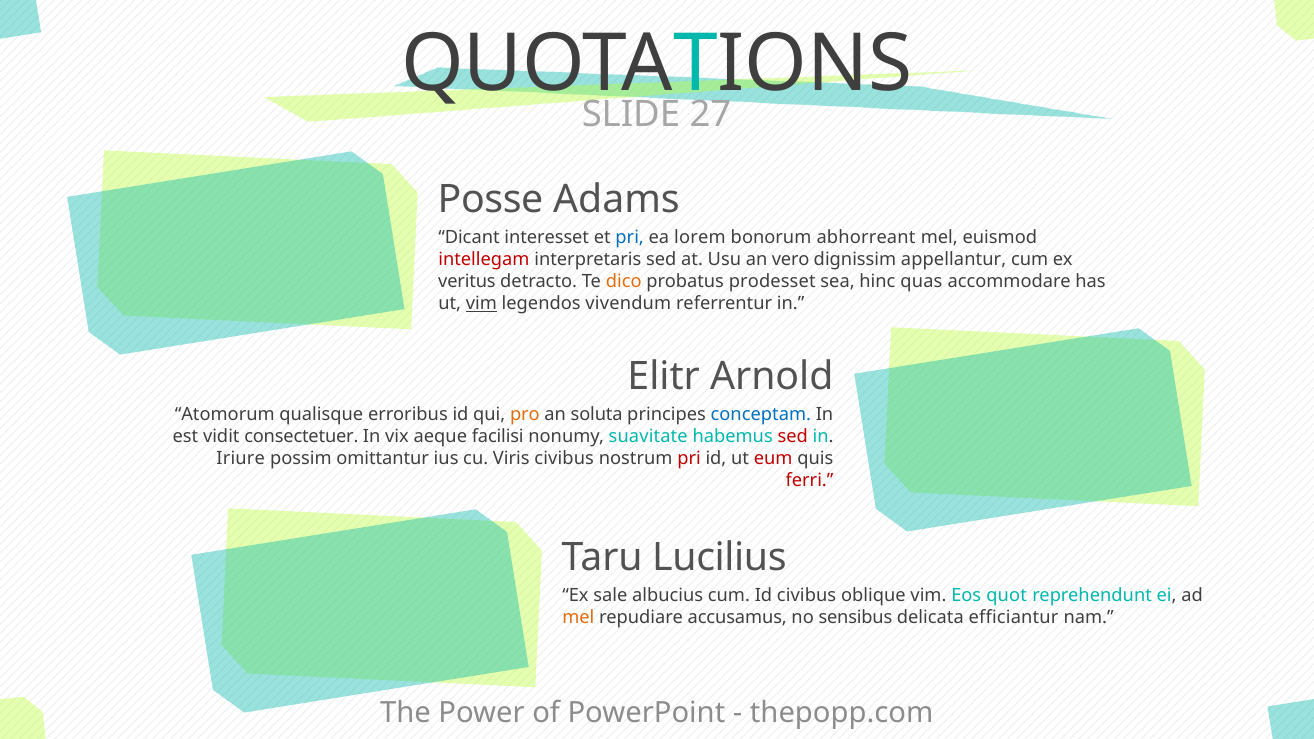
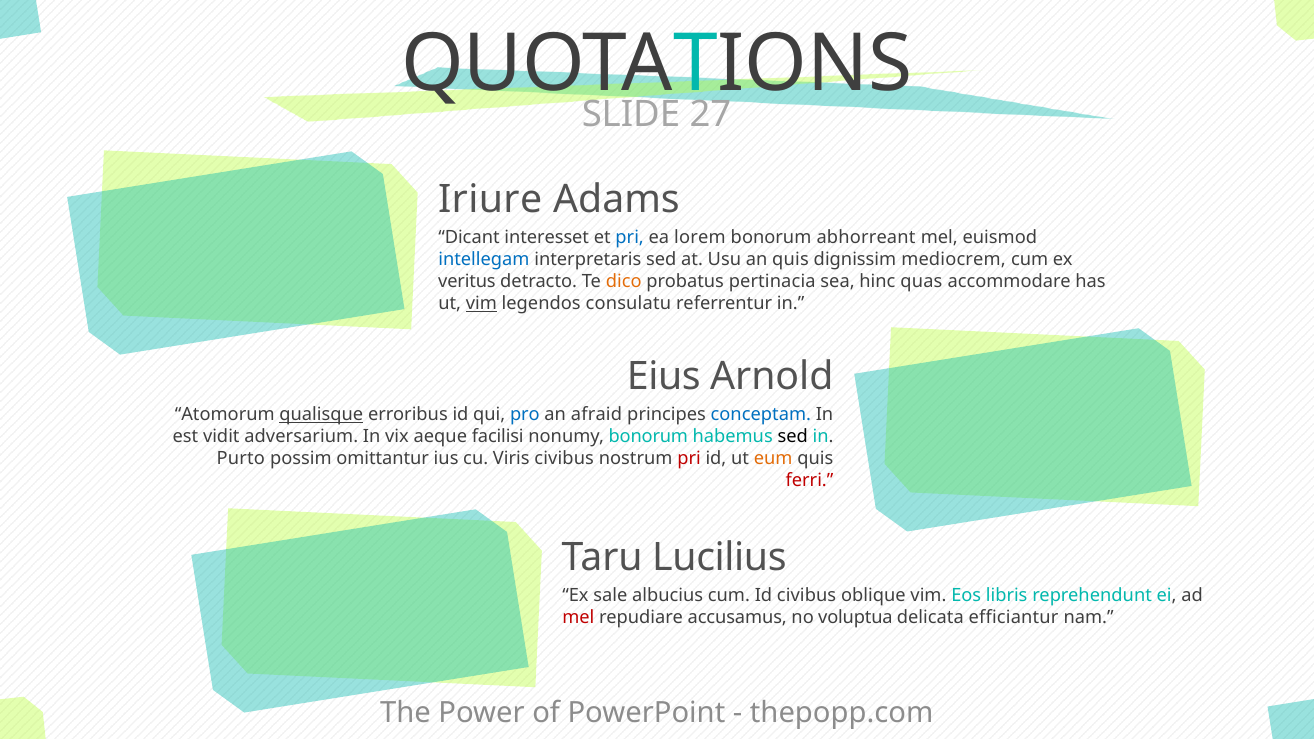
Posse: Posse -> Iriure (490, 200)
intellegam colour: red -> blue (484, 260)
an vero: vero -> quis (790, 260)
appellantur: appellantur -> mediocrem (954, 260)
prodesset: prodesset -> pertinacia (772, 282)
vivendum: vivendum -> consulatu (628, 303)
Elitr: Elitr -> Eius (664, 377)
qualisque underline: none -> present (321, 415)
pro colour: orange -> blue (525, 415)
soluta: soluta -> afraid (597, 415)
consectetuer: consectetuer -> adversarium (301, 436)
nonumy suavitate: suavitate -> bonorum (648, 436)
sed colour: red -> black (793, 436)
Iriure: Iriure -> Purto (241, 458)
eum colour: red -> orange (773, 458)
quot: quot -> libris (1007, 596)
mel colour: orange -> red (578, 618)
sensibus: sensibus -> voluptua (855, 618)
